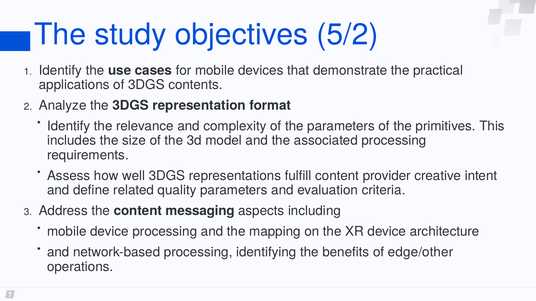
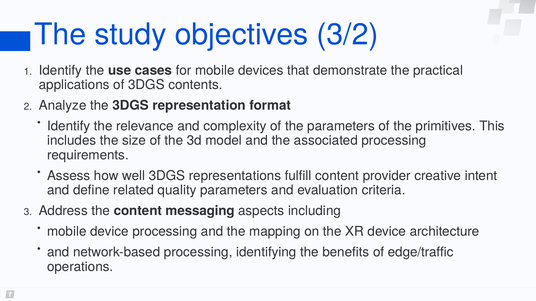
5/2: 5/2 -> 3/2 (347, 34)
edge/other: edge/other -> edge/traffic (421, 253)
